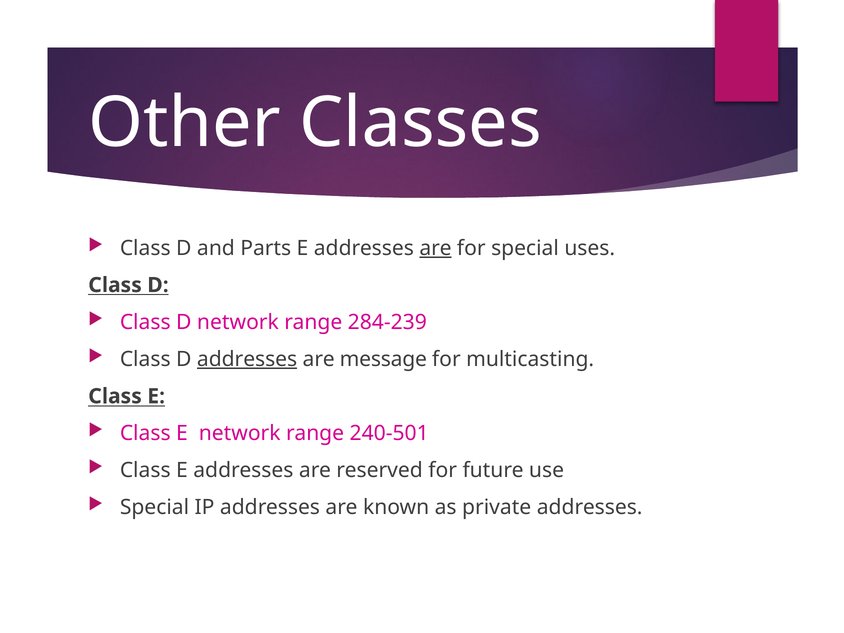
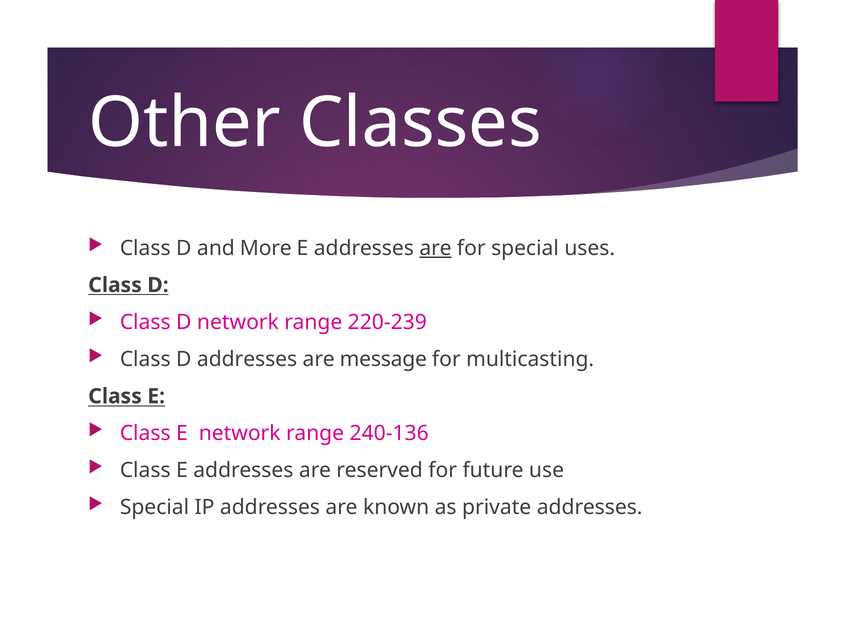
Parts: Parts -> More (266, 248)
284-239: 284-239 -> 220-239 (387, 322)
addresses underline: present -> none (247, 359)
240-501: 240-501 -> 240-136 (389, 433)
